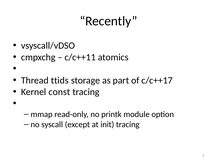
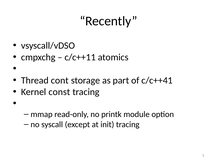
ttids: ttids -> cont (60, 80)
c/c++17: c/c++17 -> c/c++41 (157, 80)
